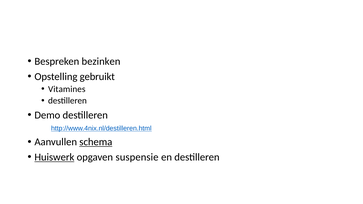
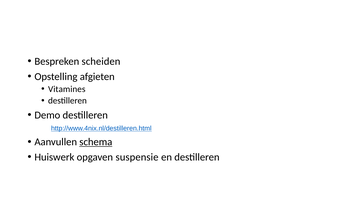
bezinken: bezinken -> scheiden (101, 61)
gebruikt: gebruikt -> afgieten (97, 77)
Huiswerk underline: present -> none (54, 157)
